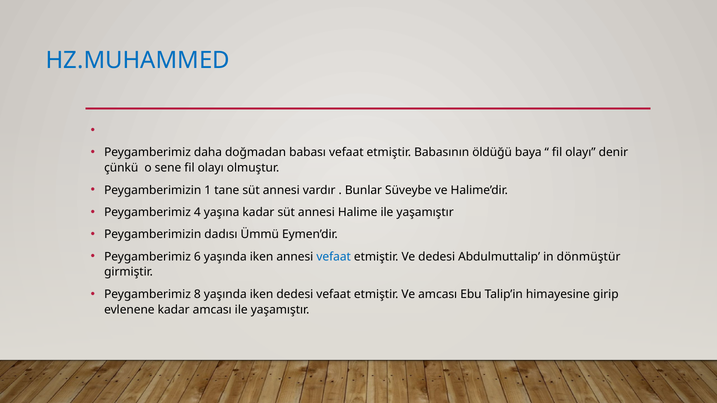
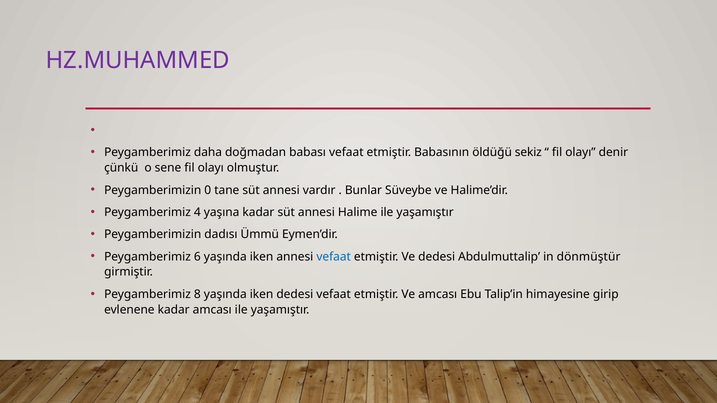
HZ.MUHAMMED colour: blue -> purple (138, 60)
baya: baya -> sekiz (528, 153)
1: 1 -> 0 (208, 190)
